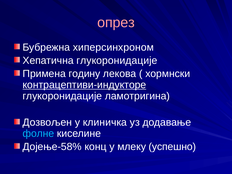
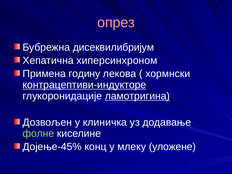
хиперсинхроном: хиперсинхроном -> дисеквилибријум (113, 47)
Хепатична глукоронидације: глукоронидације -> хиперсинхроном (117, 60)
ламотригина underline: none -> present (137, 96)
фолне colour: light blue -> light green (38, 134)
Дојење-58%: Дојење-58% -> Дојење-45% (52, 147)
успешно: успешно -> уложене (172, 147)
